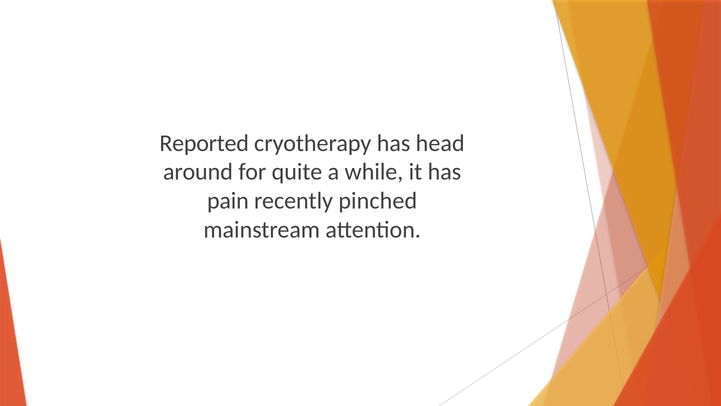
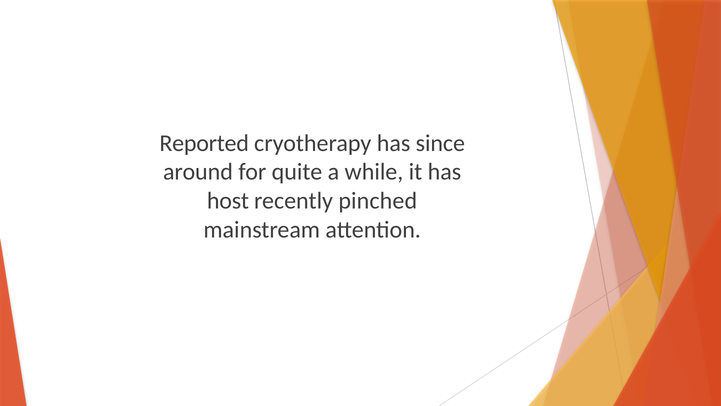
head: head -> since (440, 143)
pain: pain -> host (228, 201)
